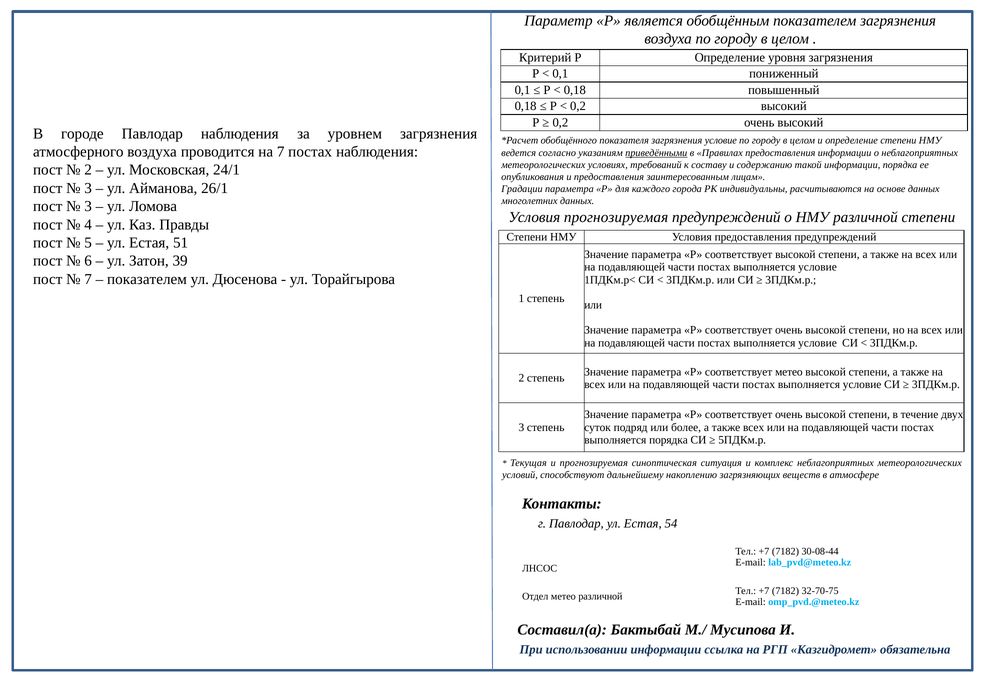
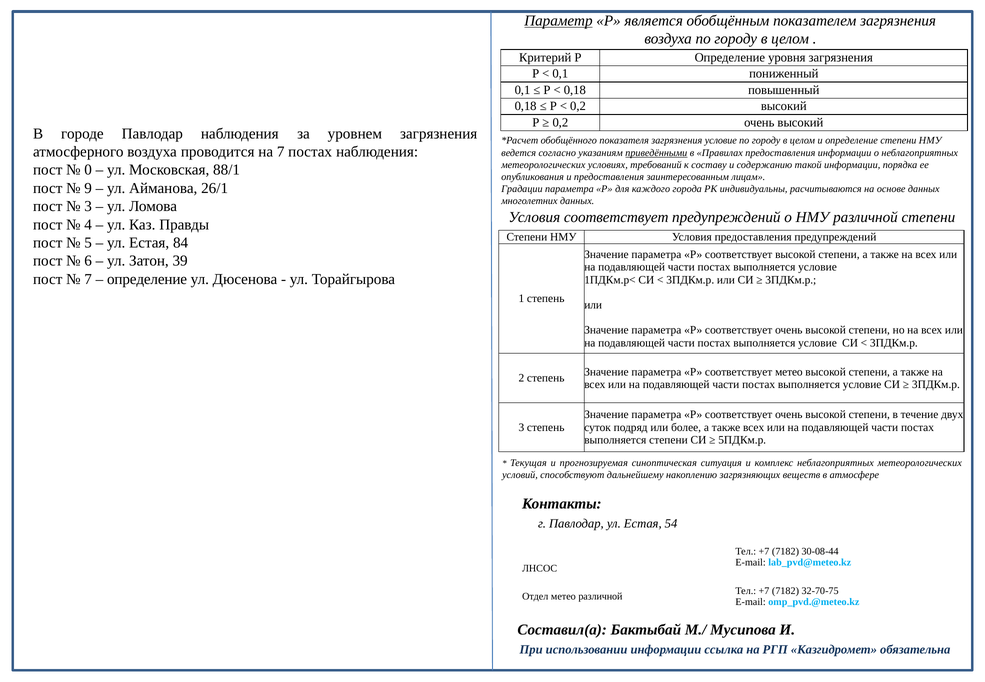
Параметр underline: none -> present (558, 21)
2: 2 -> 0 (88, 170)
24/1: 24/1 -> 88/1 (227, 170)
3: 3 -> 9 (88, 188)
Условия прогнозируемая: прогнозируемая -> соответствует (616, 217)
51: 51 -> 84 (181, 243)
показателем: показателем -> определение (147, 279)
выполняется порядка: порядка -> степени (668, 440)
